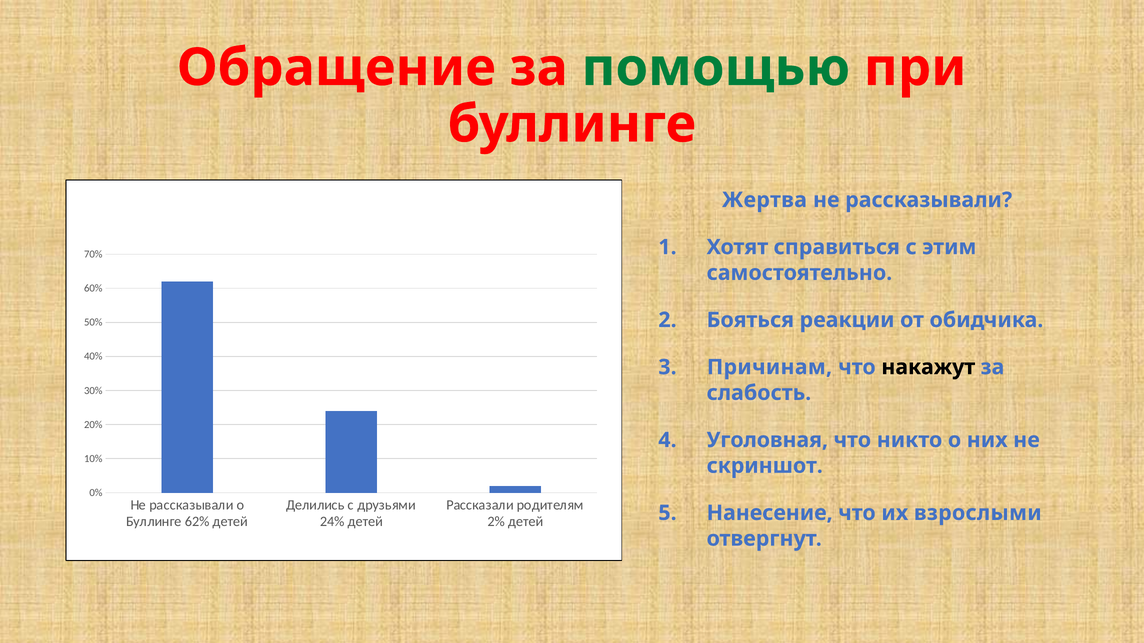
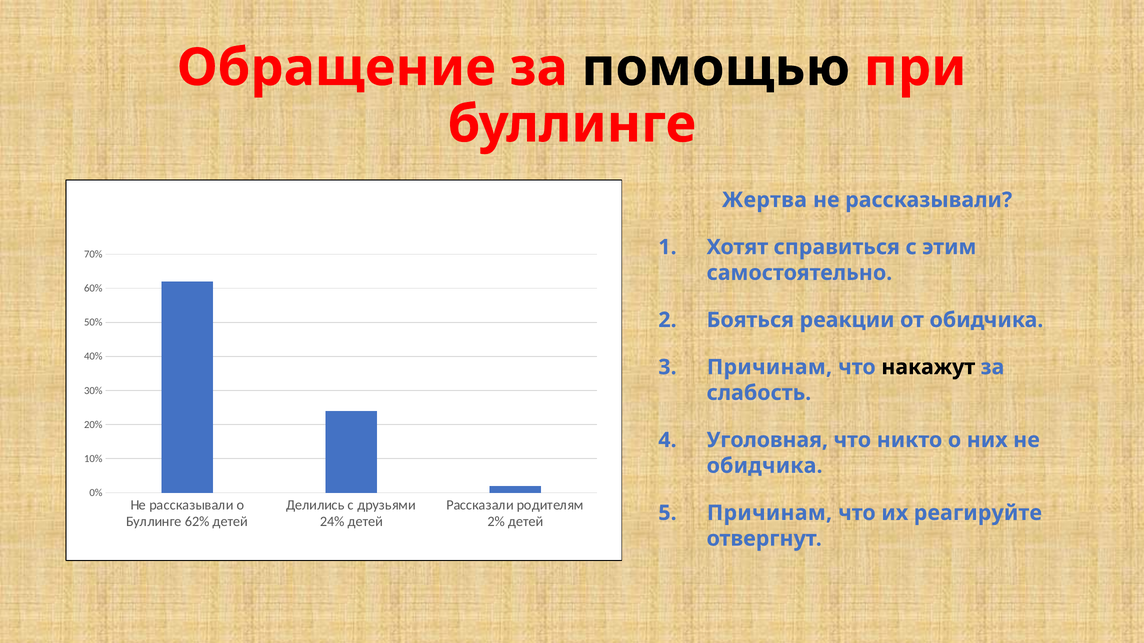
помощью colour: green -> black (716, 68)
скриншот: скриншот -> обидчика (765, 466)
Нанесение: Нанесение -> Причинам (769, 513)
взрослыми: взрослыми -> реагируйте (978, 513)
